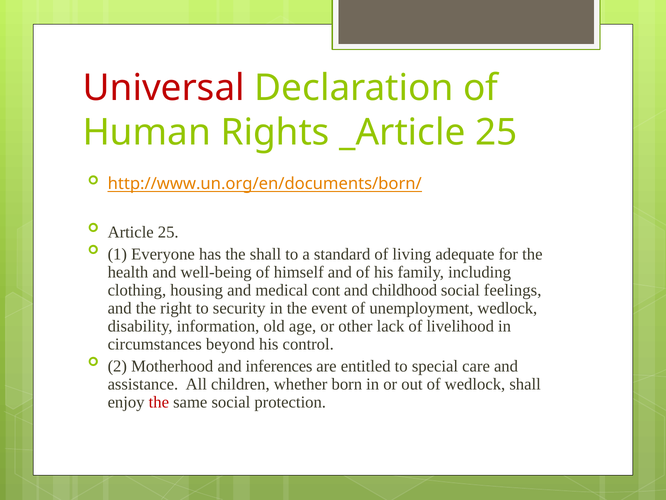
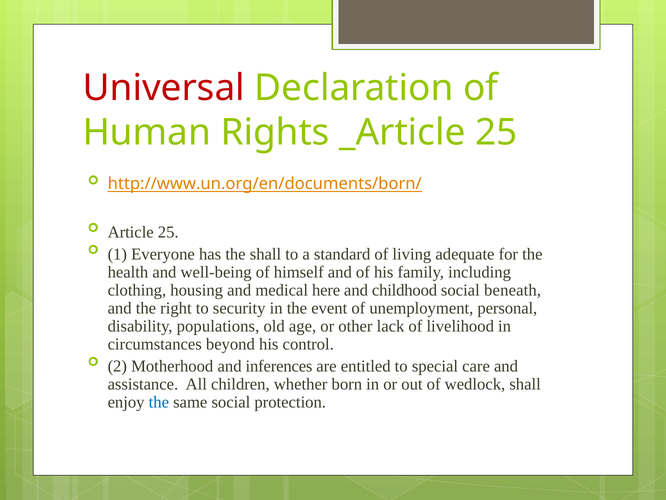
cont: cont -> here (326, 290)
feelings: feelings -> beneath (513, 290)
unemployment wedlock: wedlock -> personal (507, 308)
information: information -> populations (218, 326)
the colour: red -> blue (159, 402)
